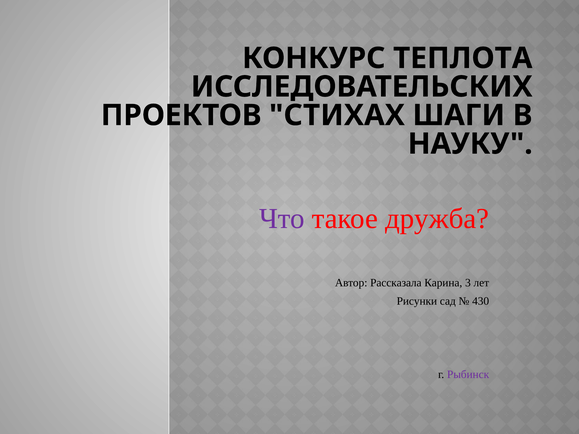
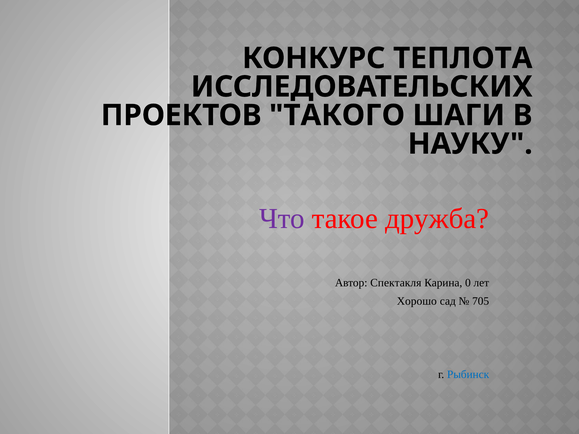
СТИХАХ: СТИХАХ -> ТАКОГО (337, 115)
Рассказала: Рассказала -> Спектакля (396, 283)
3: 3 -> 0 (468, 283)
Рисунки: Рисунки -> Хорошо (417, 301)
430: 430 -> 705 (481, 301)
Рыбинск colour: purple -> blue (468, 375)
